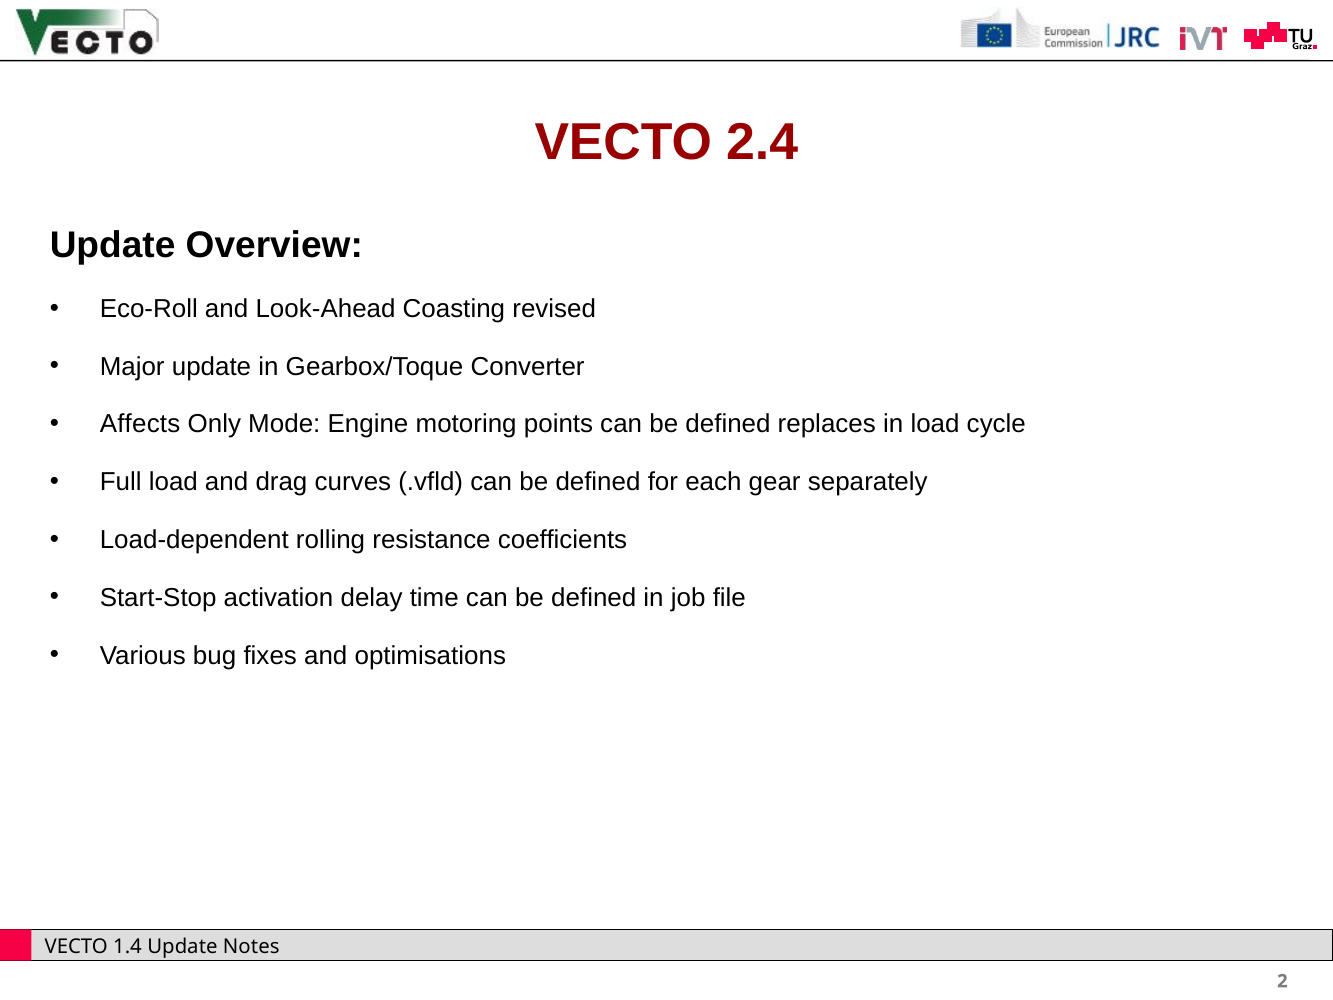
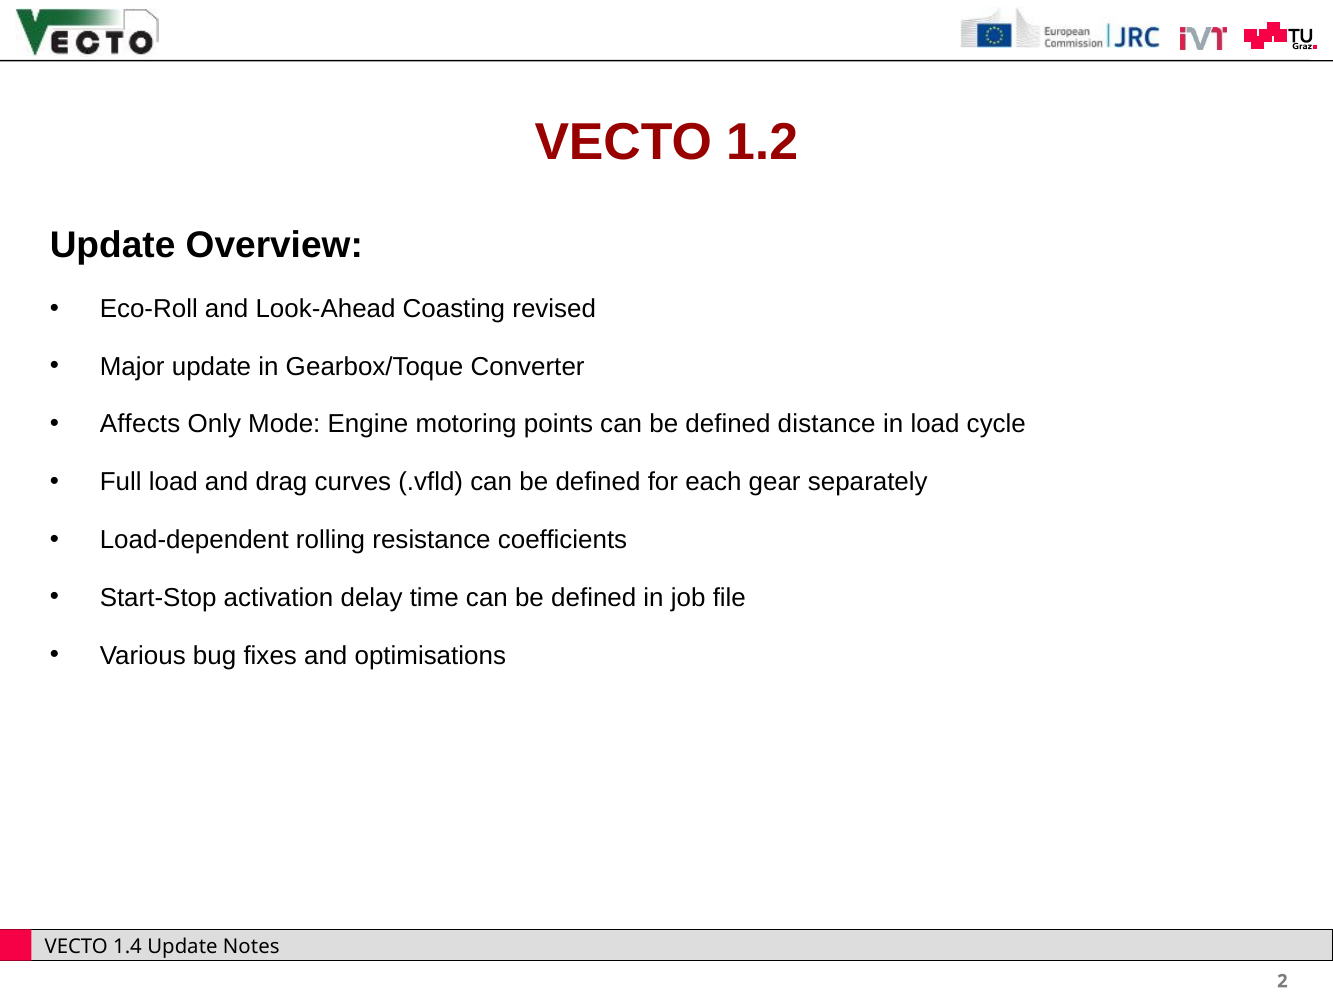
2.4: 2.4 -> 1.2 (762, 142)
replaces: replaces -> distance (827, 424)
